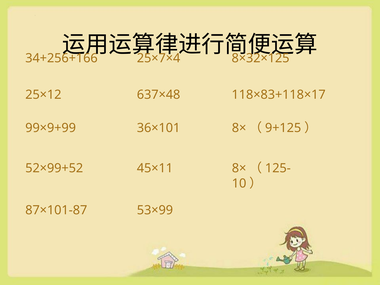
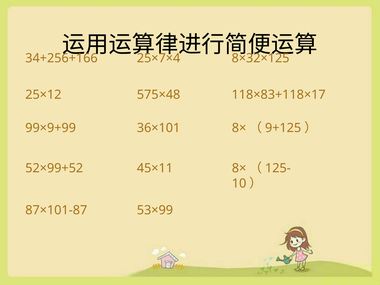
637×48: 637×48 -> 575×48 (159, 95)
